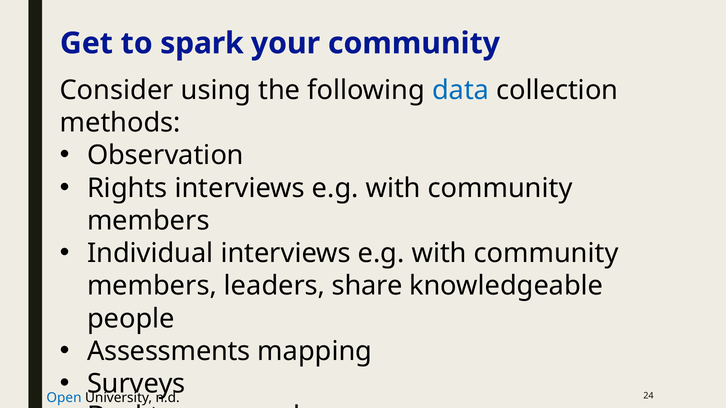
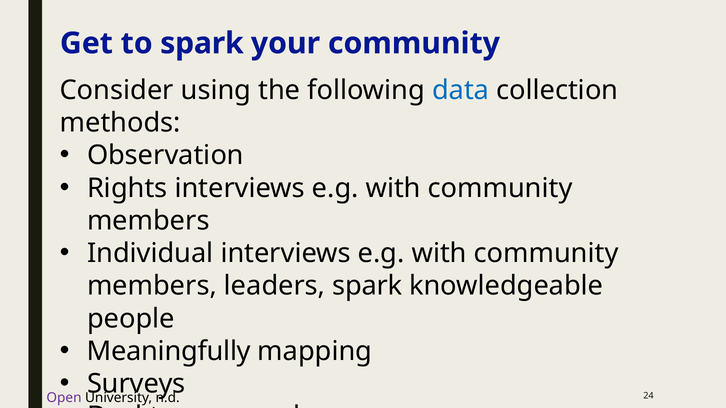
leaders share: share -> spark (367, 286)
Assessments: Assessments -> Meaningfully (169, 352)
Open colour: blue -> purple (64, 398)
